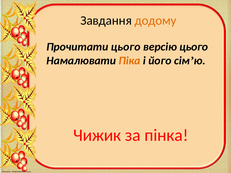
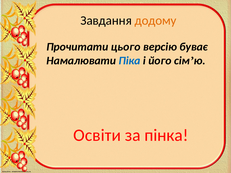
версію цього: цього -> буває (194, 47)
Піка colour: orange -> blue (129, 61)
Чижик: Чижик -> Освіти (97, 135)
